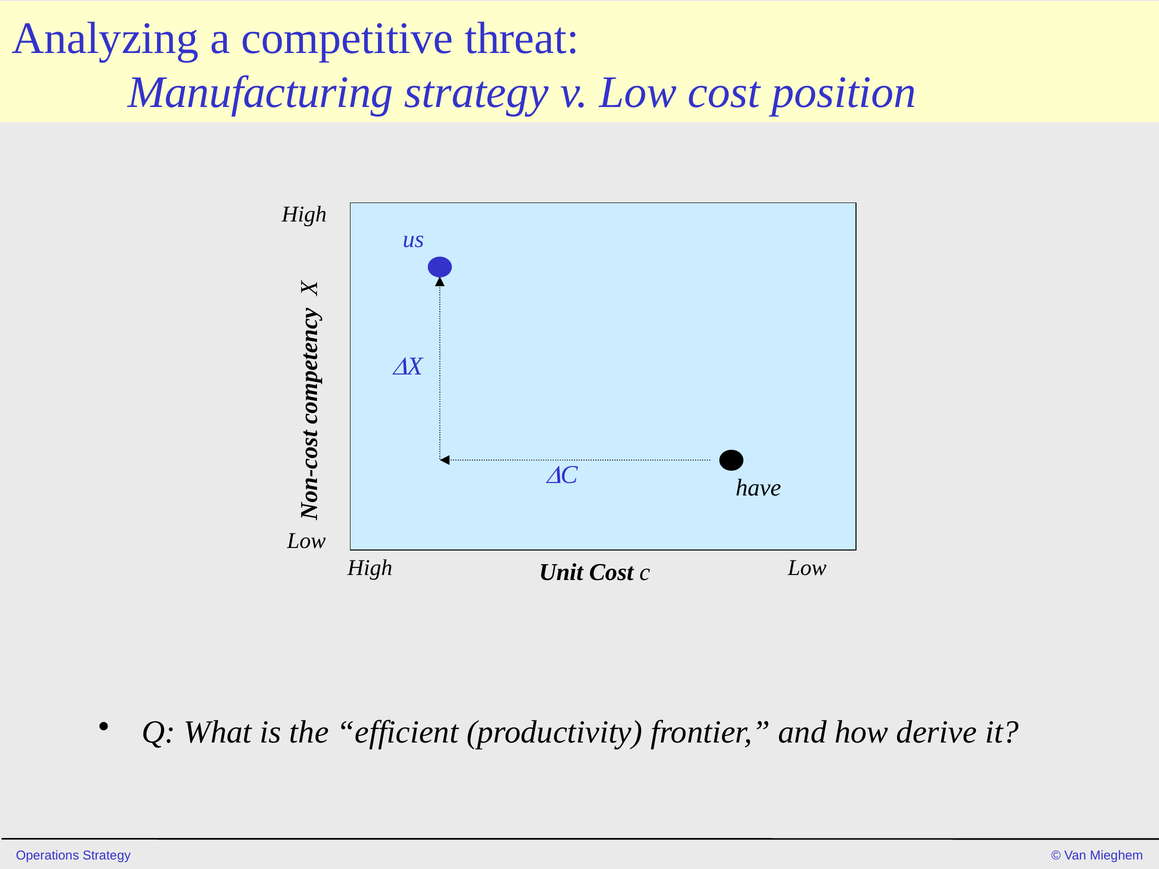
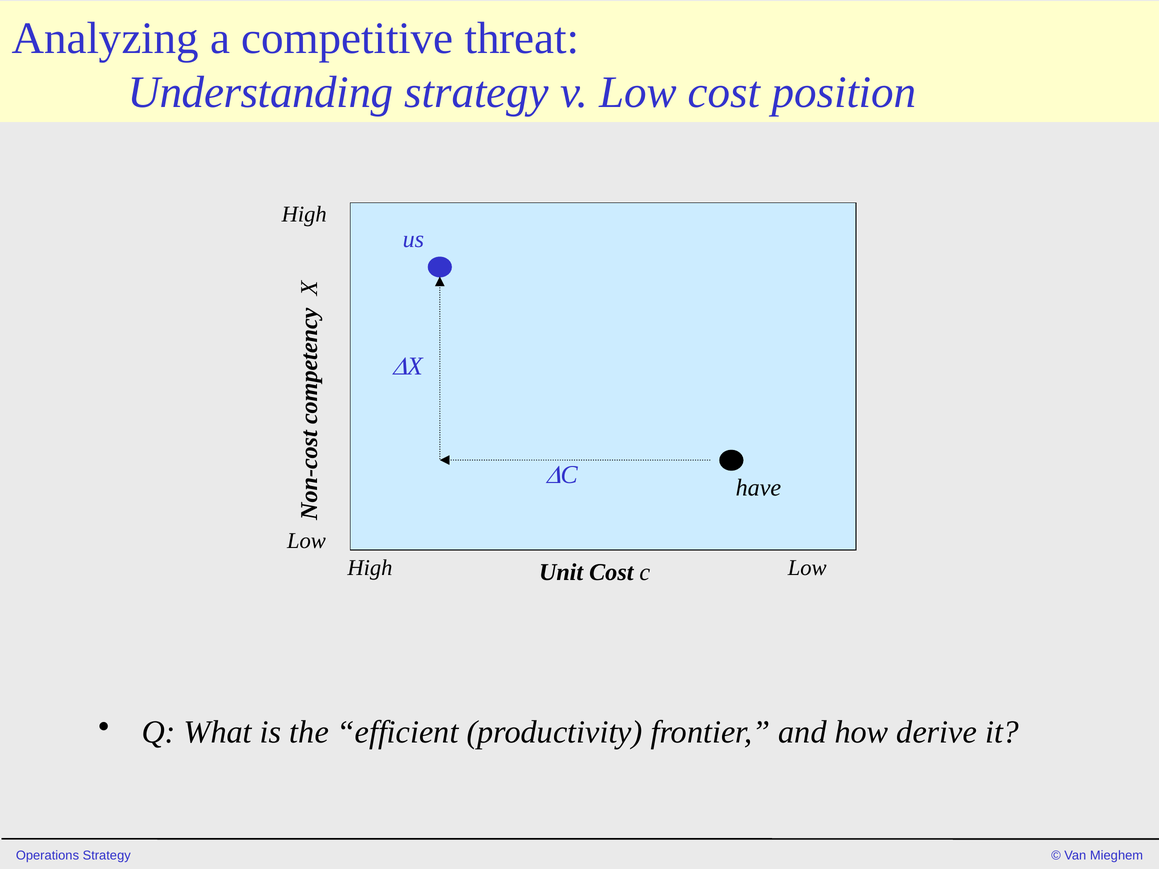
Manufacturing: Manufacturing -> Understanding (260, 92)
